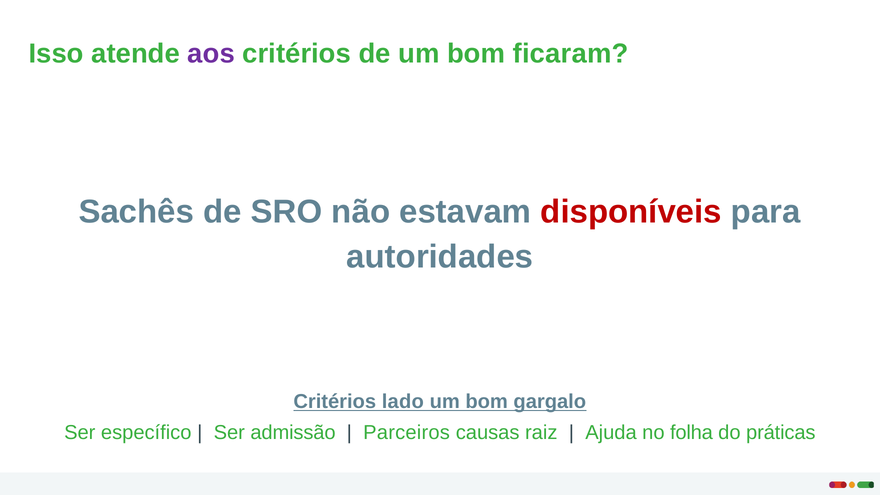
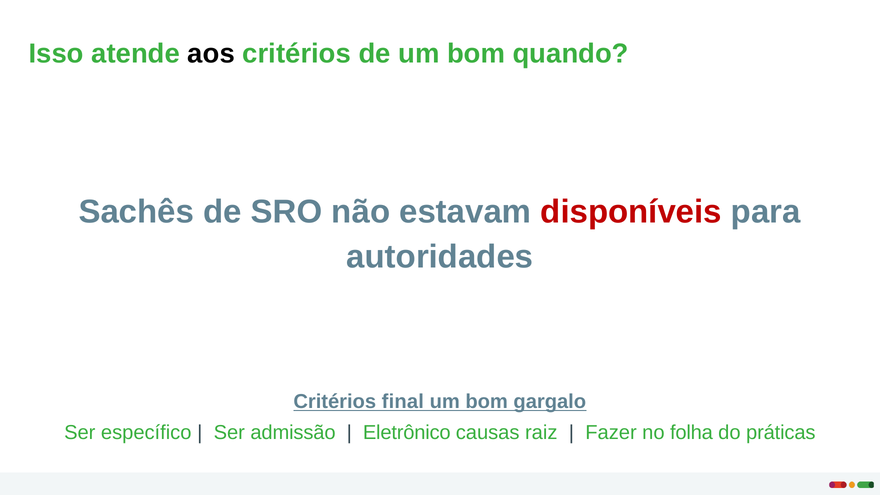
aos colour: purple -> black (211, 54)
ficaram: ficaram -> quando (571, 54)
lado: lado -> final (403, 402)
Parceiros: Parceiros -> Eletrônico (407, 433)
Ajuda: Ajuda -> Fazer (611, 433)
